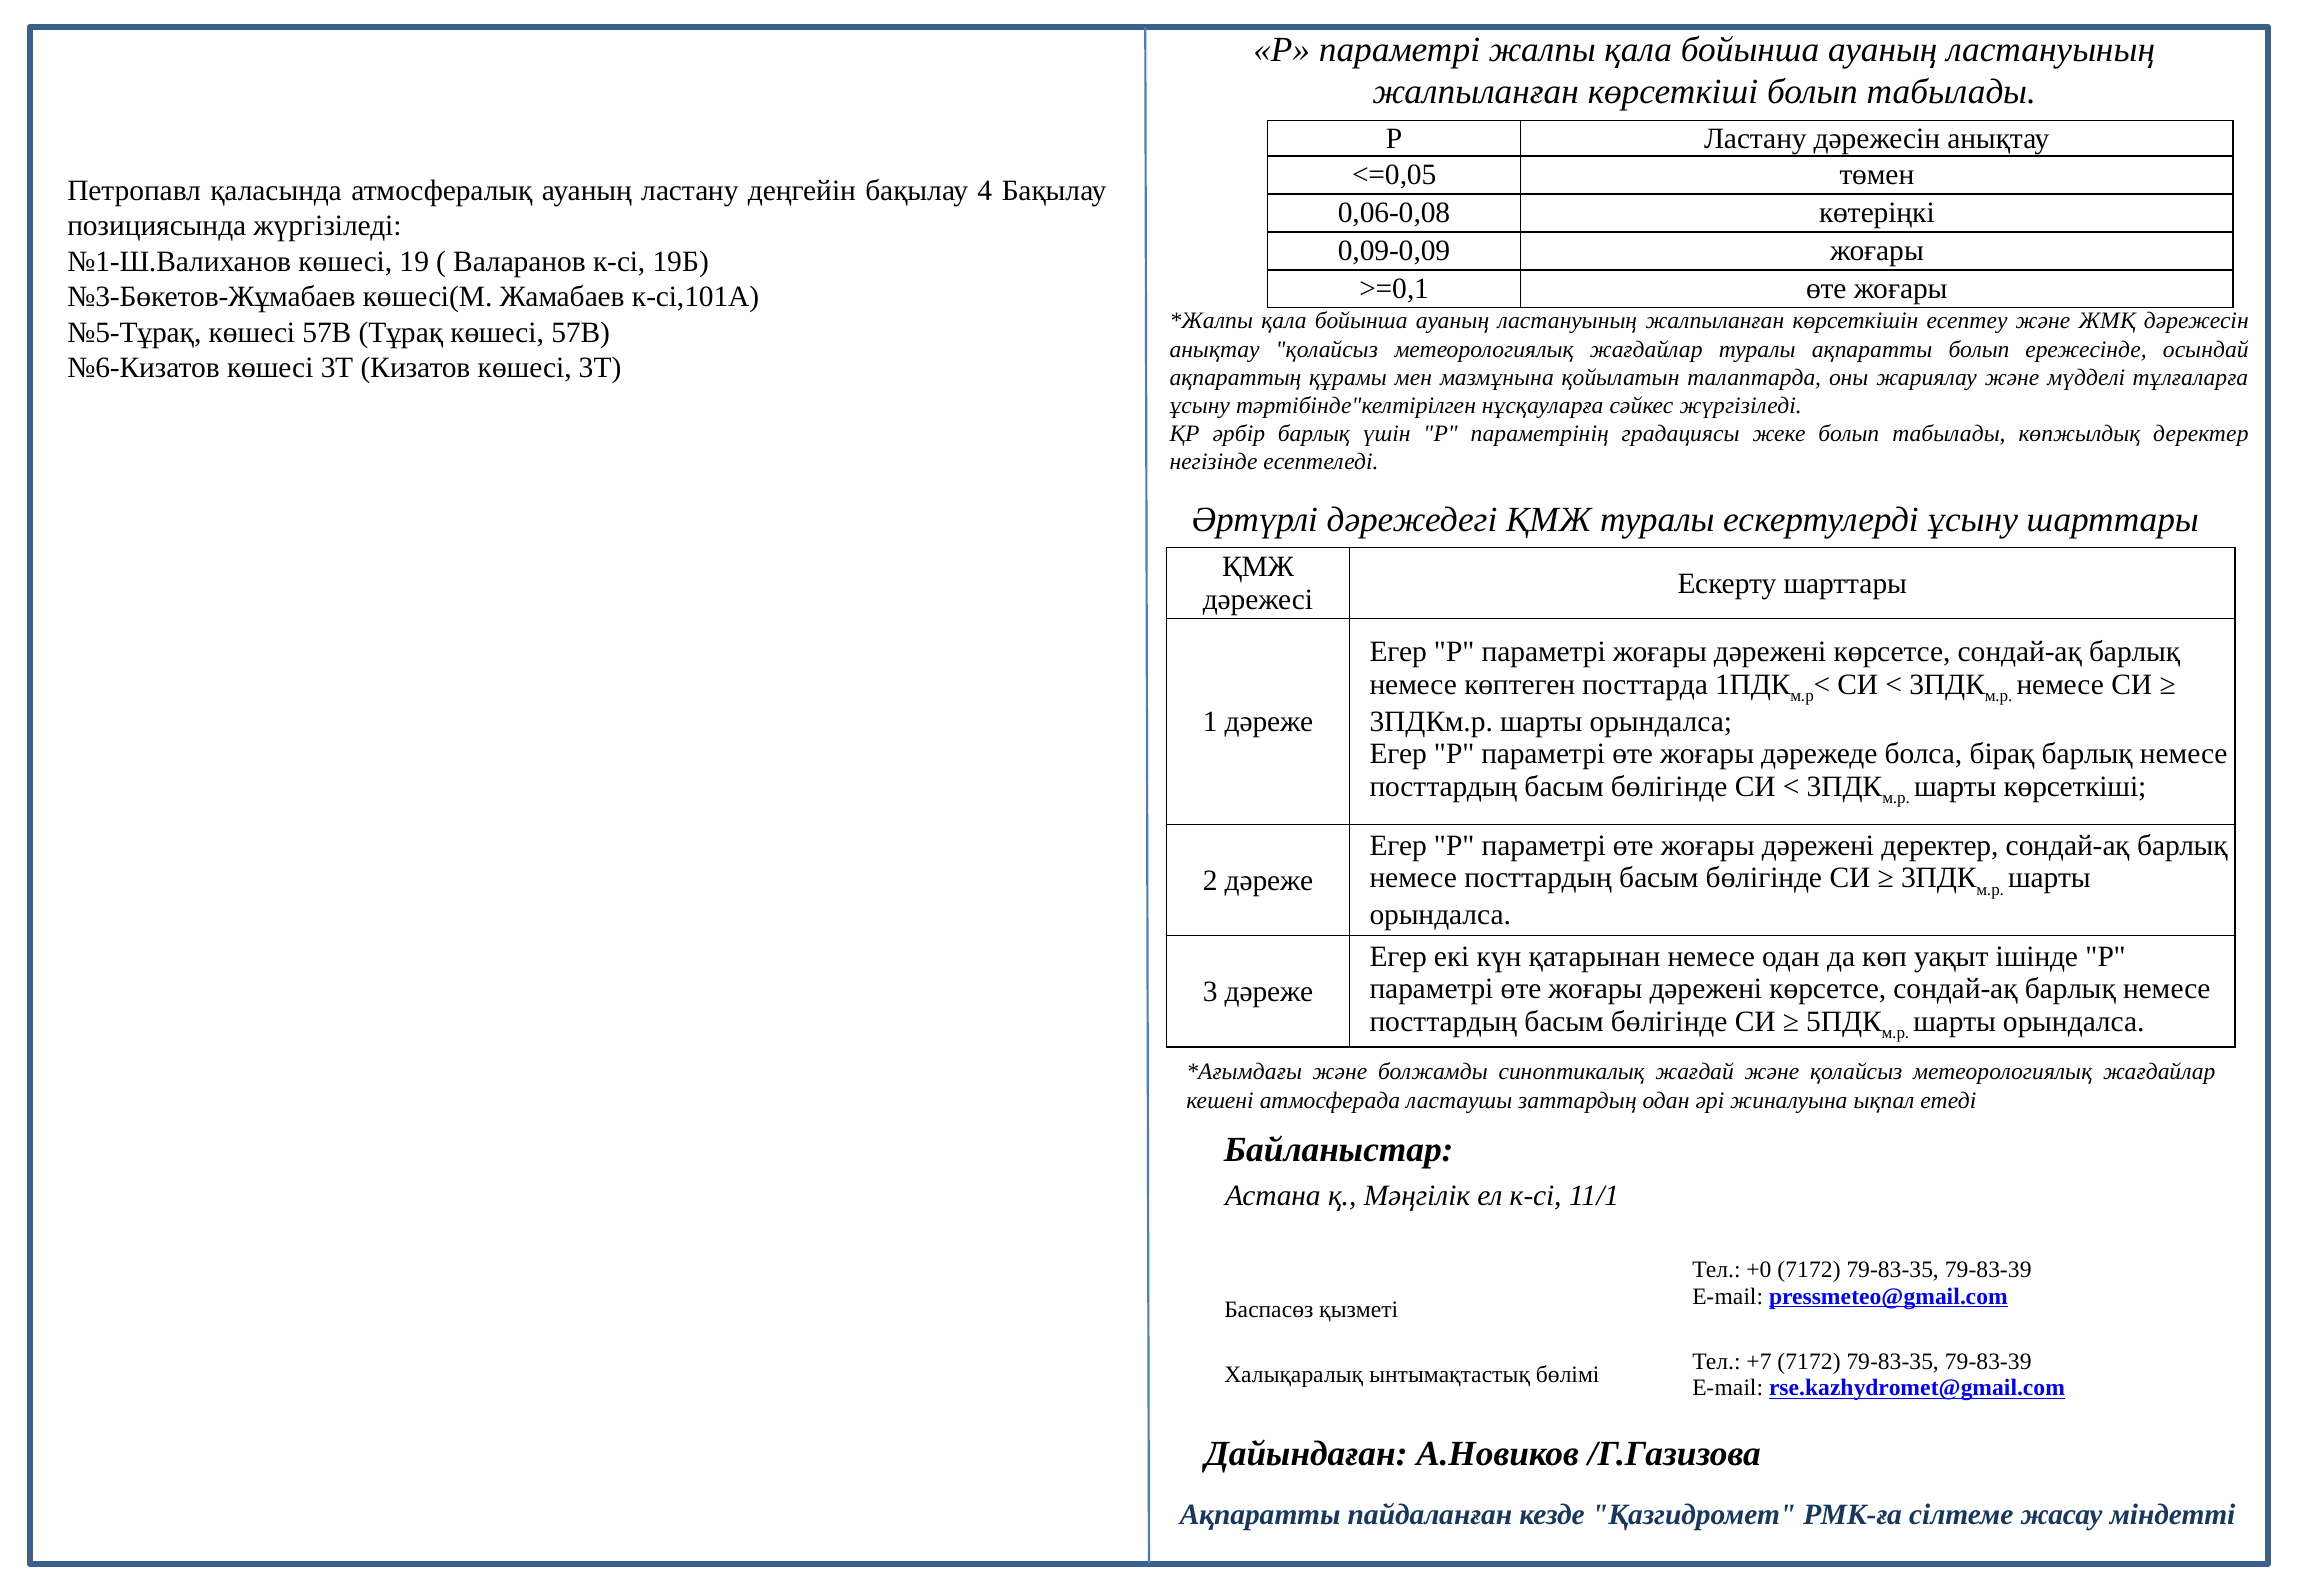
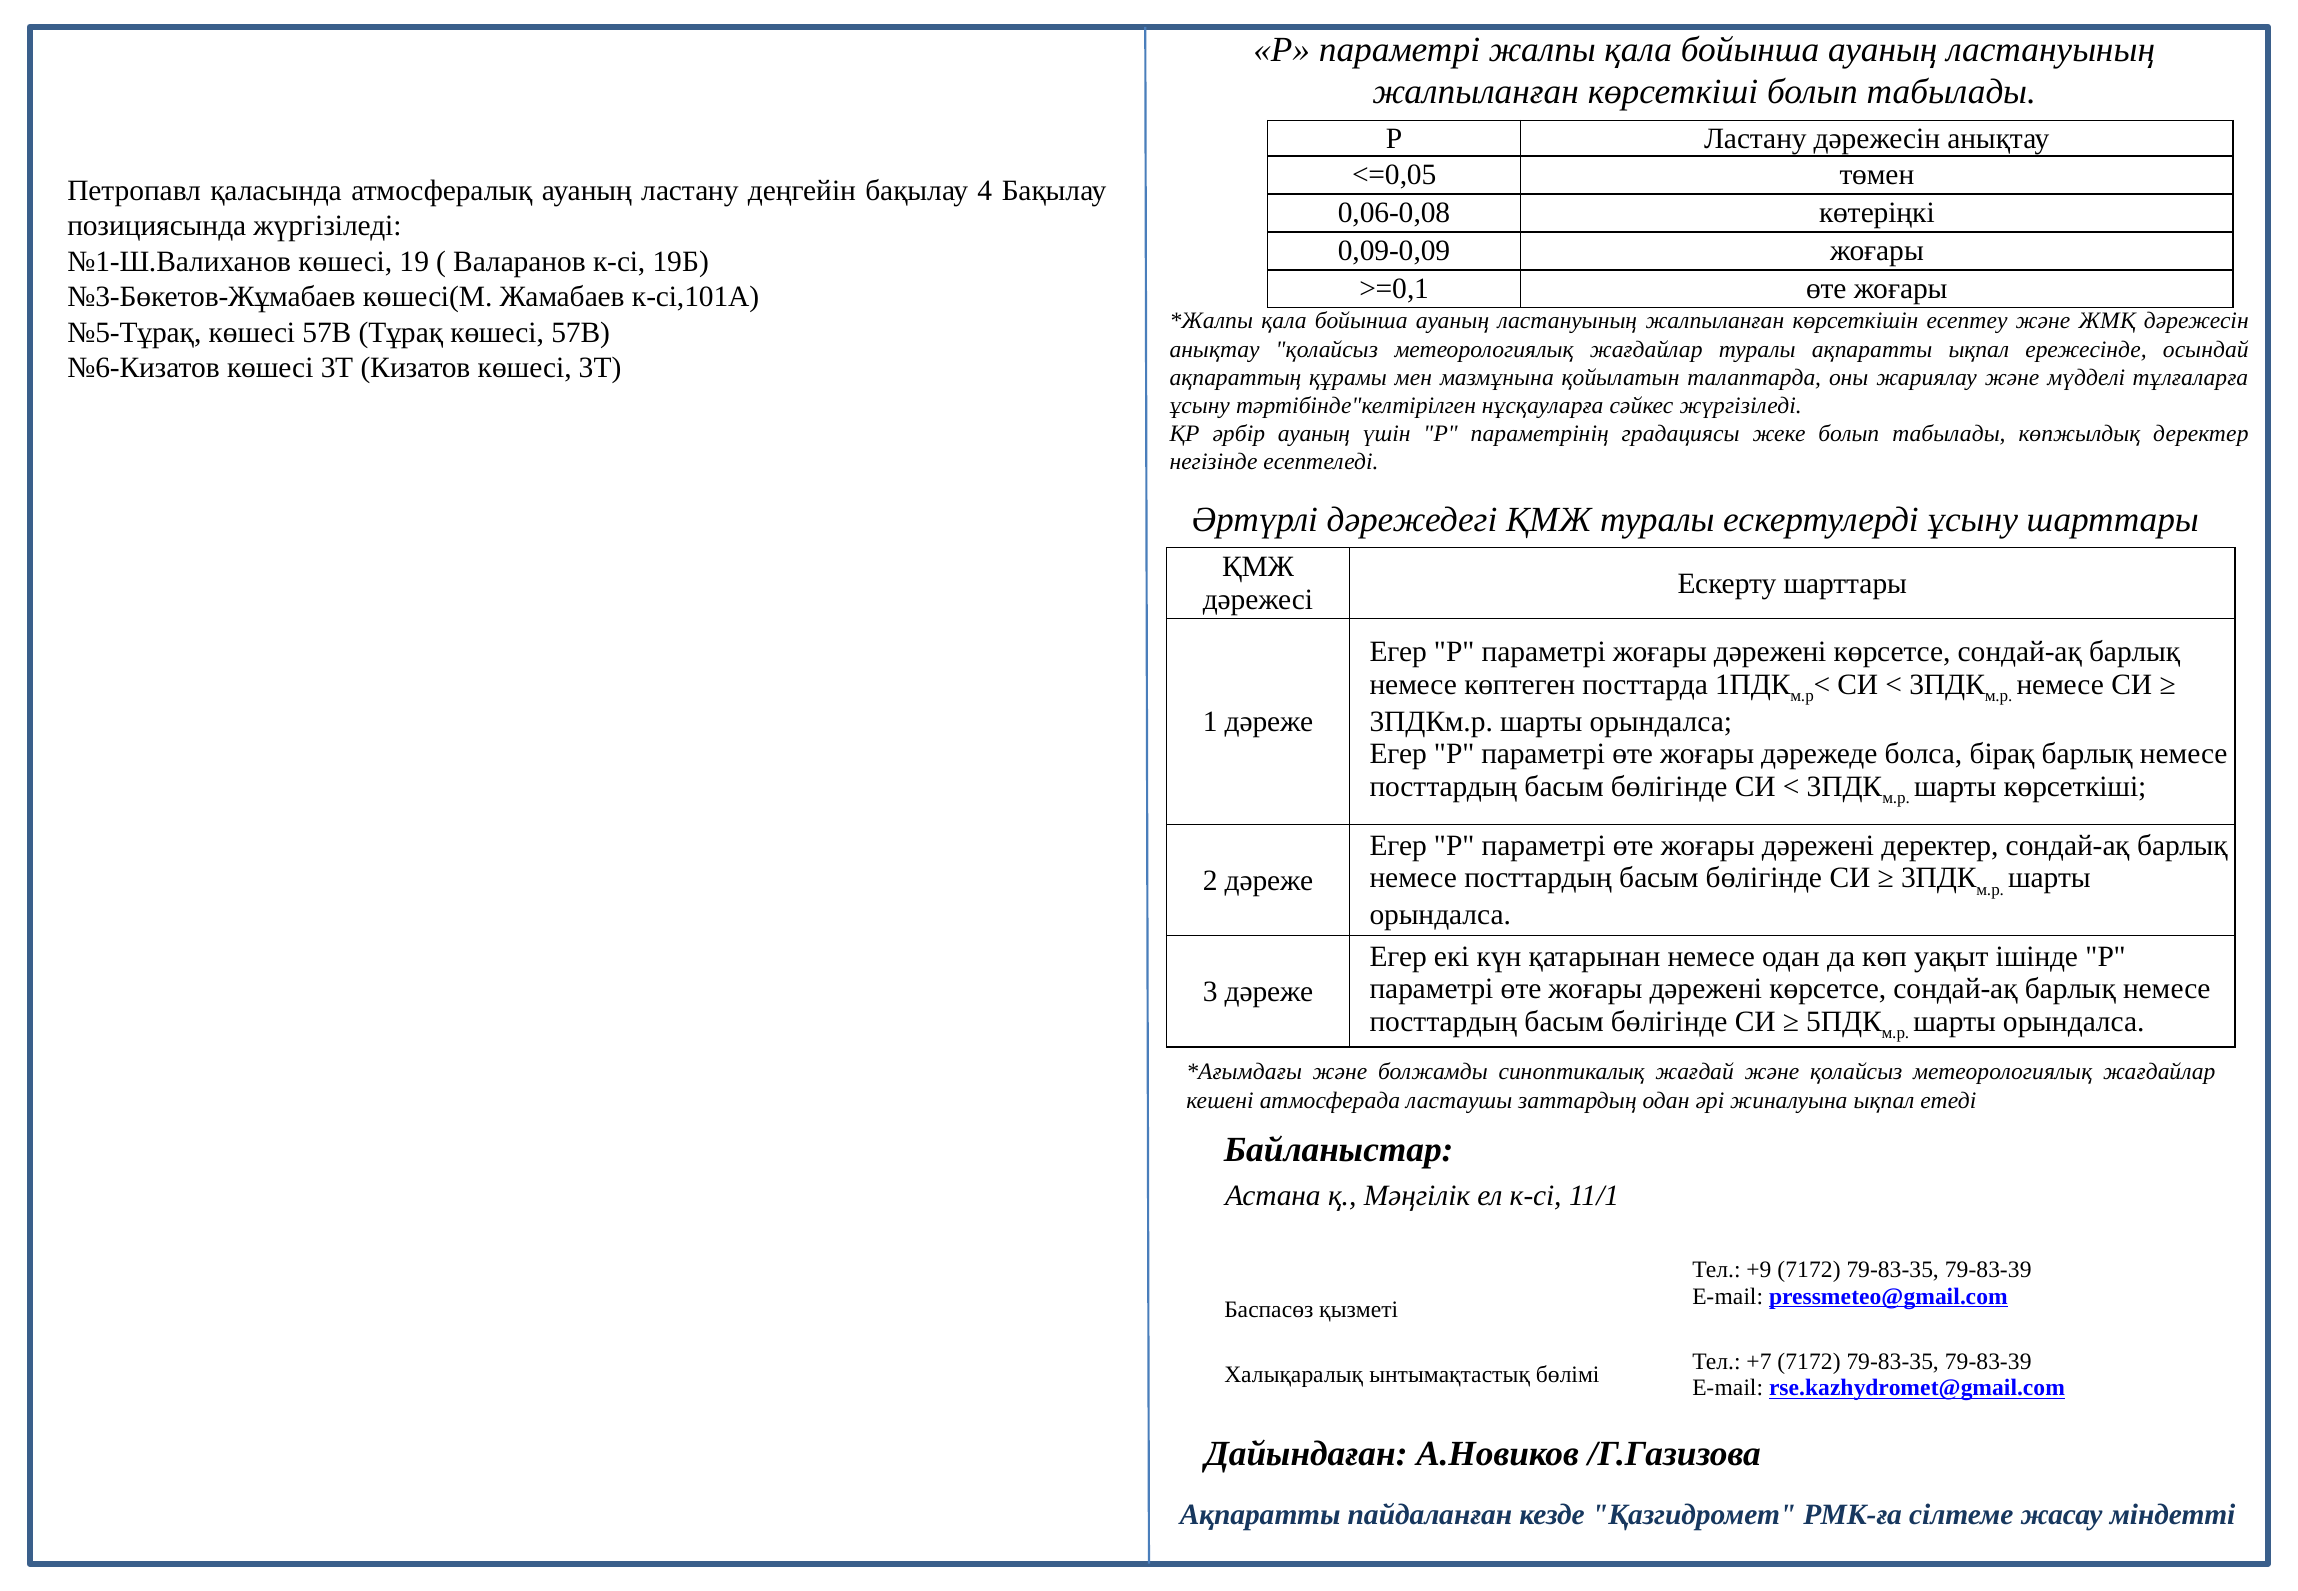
ақпаратты болып: болып -> ықпал (1979, 349)
әрбір барлық: барлық -> ауаның (1314, 434)
+0: +0 -> +9 (1759, 1270)
